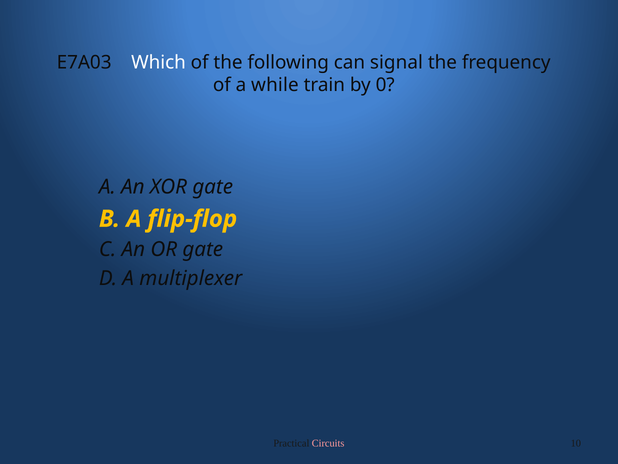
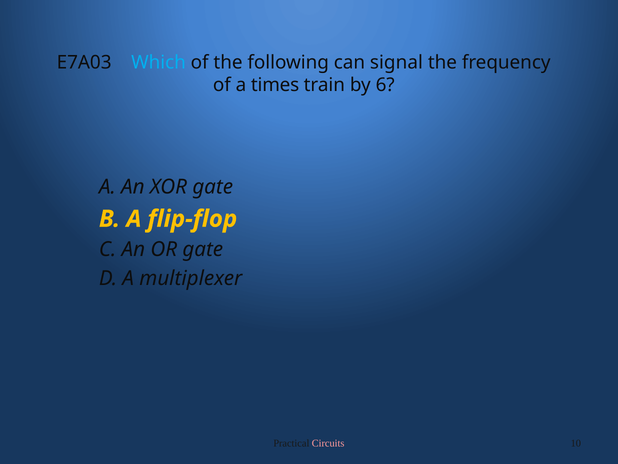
Which colour: white -> light blue (158, 62)
while: while -> times (275, 85)
0: 0 -> 6 (385, 85)
